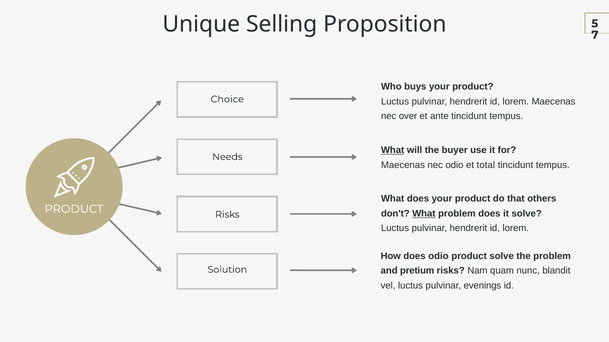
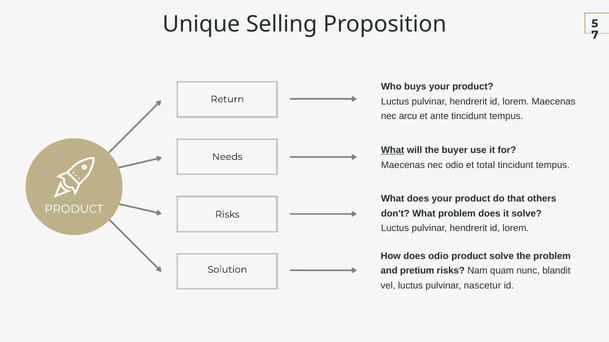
Choice: Choice -> Return (227, 99)
over: over -> arcu (408, 116)
What underline: present -> none (424, 214)
evenings: evenings -> nascetur (482, 286)
